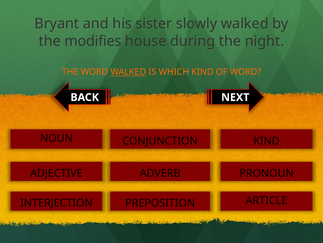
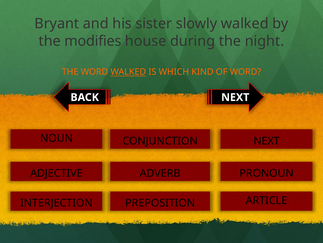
KIND: KIND -> NEXT (267, 141)
